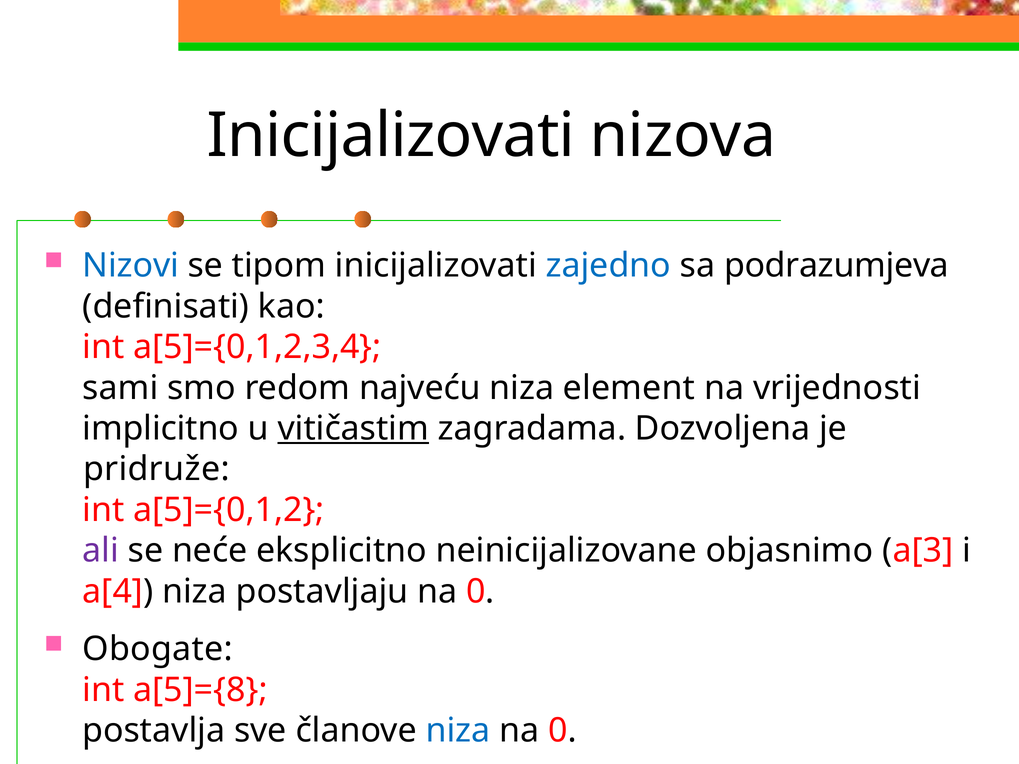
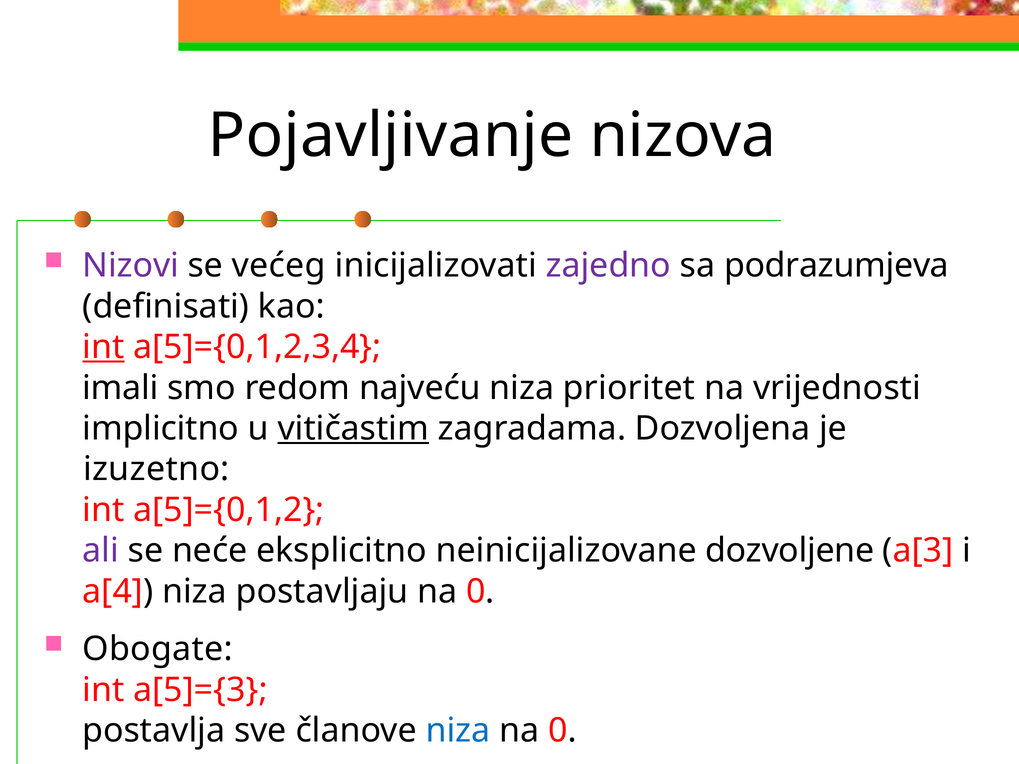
Inicijalizovati: Inicijalizovati -> Pojavljivanje (391, 136)
Nizovi colour: blue -> purple (131, 266)
tipom: tipom -> većeg (279, 266)
zajedno colour: blue -> purple (608, 266)
int underline: none -> present (103, 347)
sami: sami -> imali (120, 388)
element: element -> prioritet (629, 388)
pridruže: pridruže -> izuzetno (156, 469)
objasnimo: objasnimo -> dozvoljene (790, 551)
a[5]={8: a[5]={8 -> a[5]={3 (200, 690)
